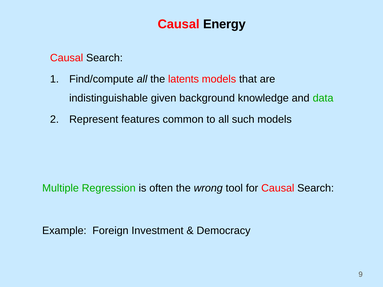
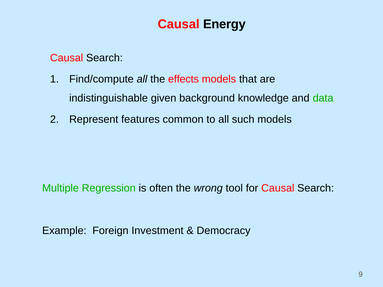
latents: latents -> effects (183, 79)
